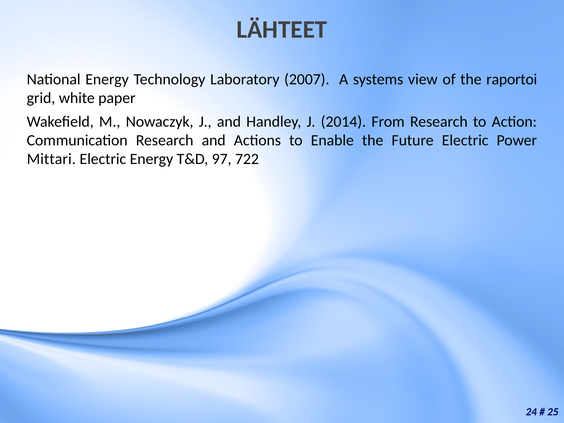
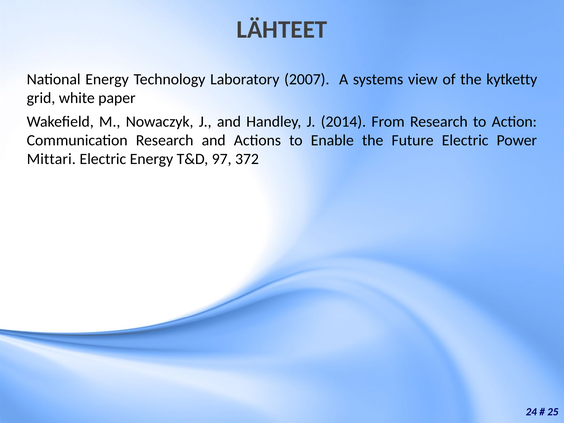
raportoi: raportoi -> kytketty (512, 79)
722: 722 -> 372 (247, 159)
